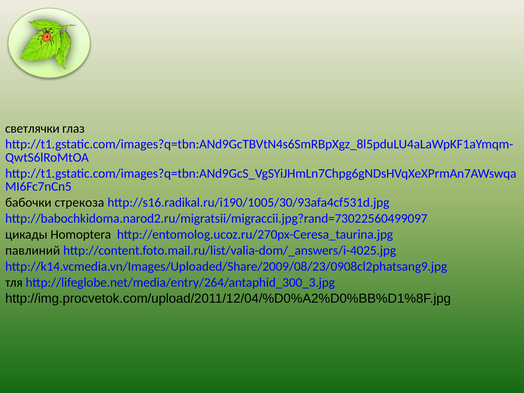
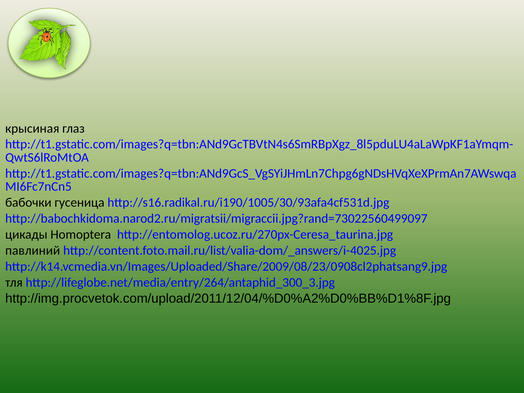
светлячки: светлячки -> крысиная (32, 129)
стрекоза: стрекоза -> гусеница (79, 202)
